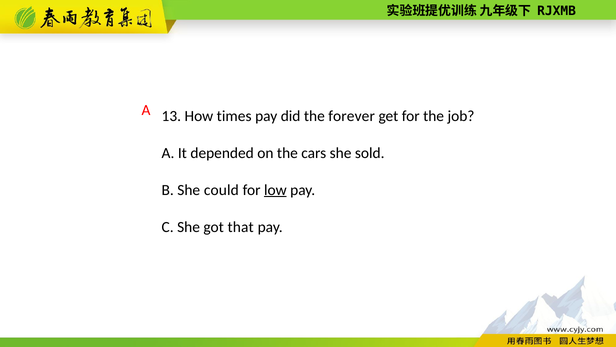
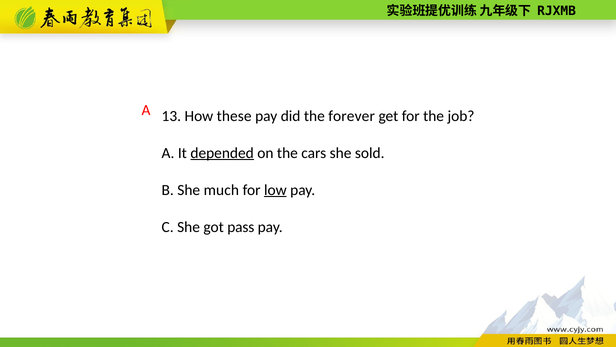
times: times -> these (234, 116)
depended underline: none -> present (222, 153)
could: could -> much (221, 190)
that: that -> pass (241, 227)
